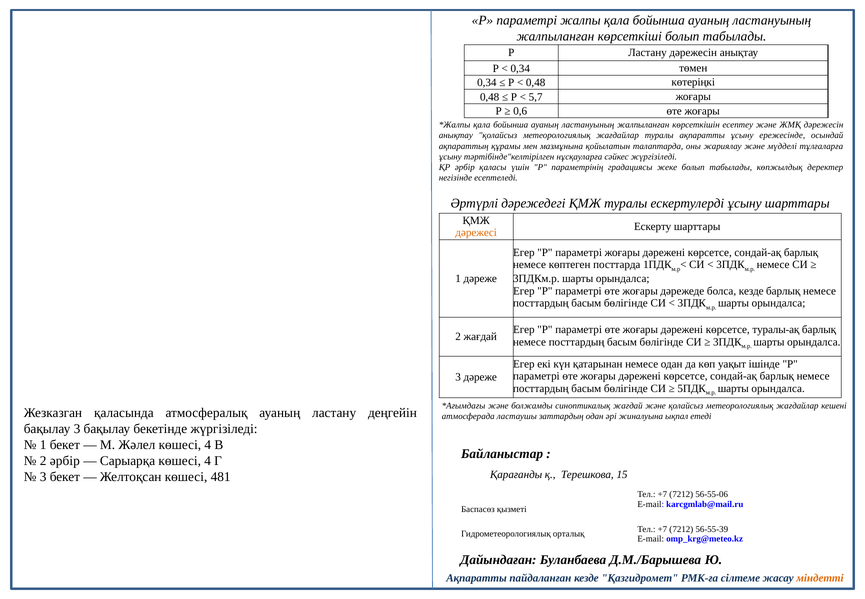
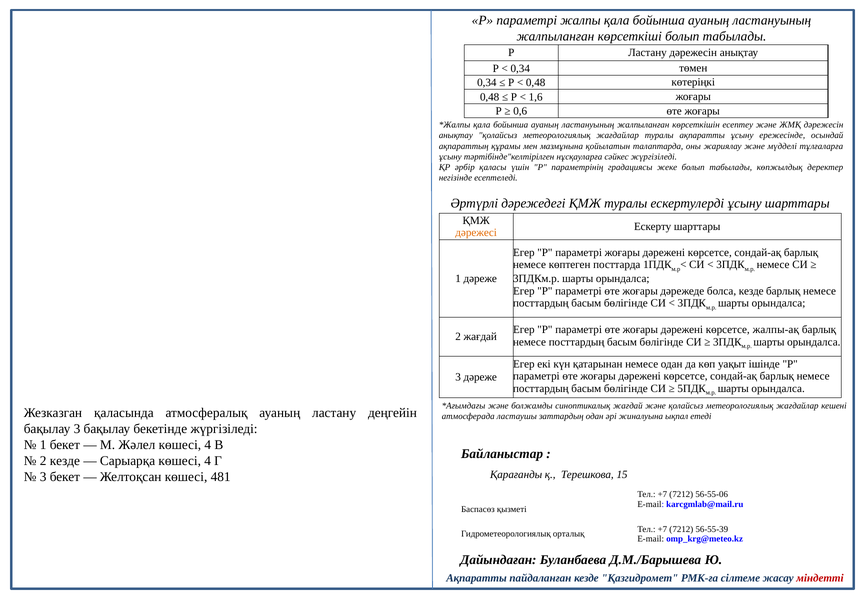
5,7: 5,7 -> 1,6 (536, 97)
туралы-ақ: туралы-ақ -> жалпы-ақ (776, 330)
2 әрбір: әрбір -> кезде (65, 461)
міндетті colour: orange -> red (820, 578)
